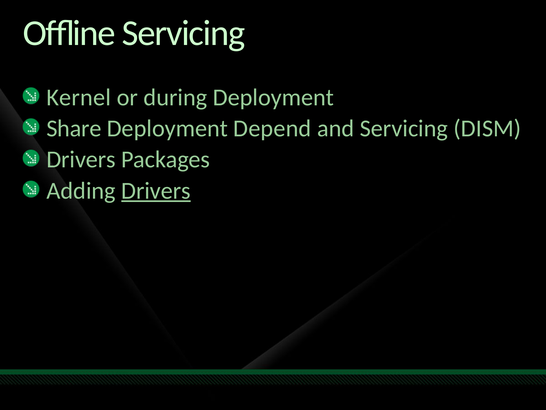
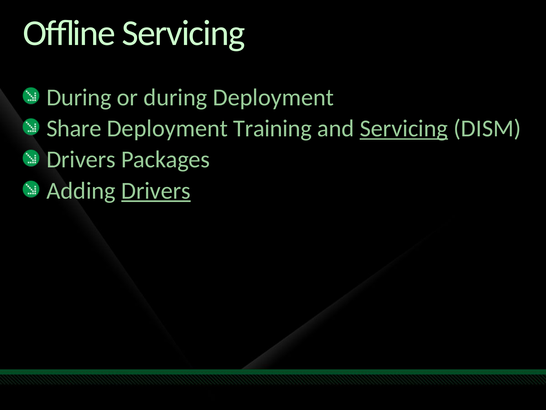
Kernel: Kernel -> During (79, 97)
Depend: Depend -> Training (273, 128)
Servicing underline: none -> present (404, 128)
